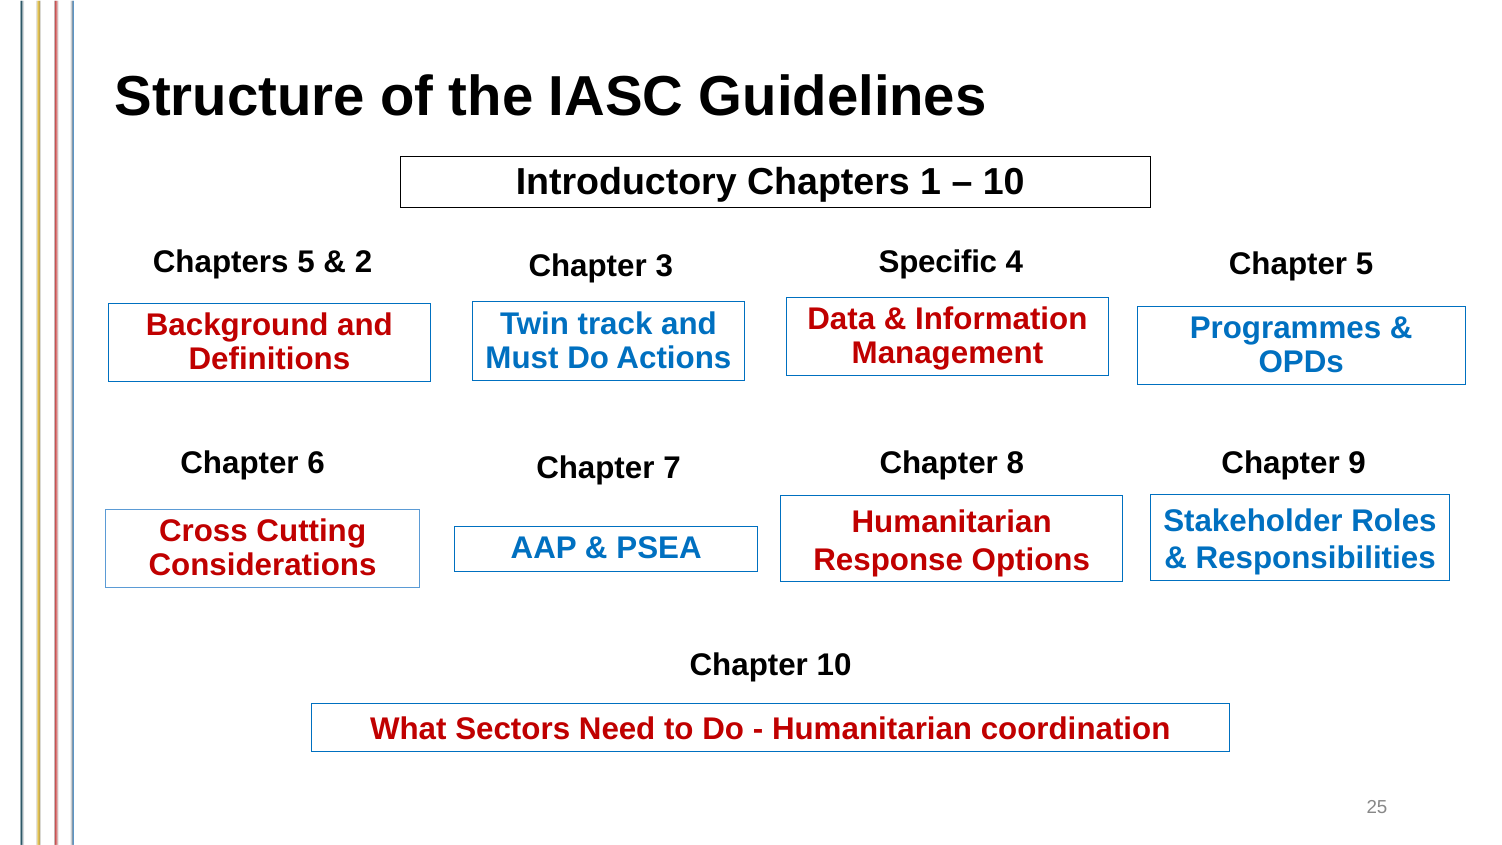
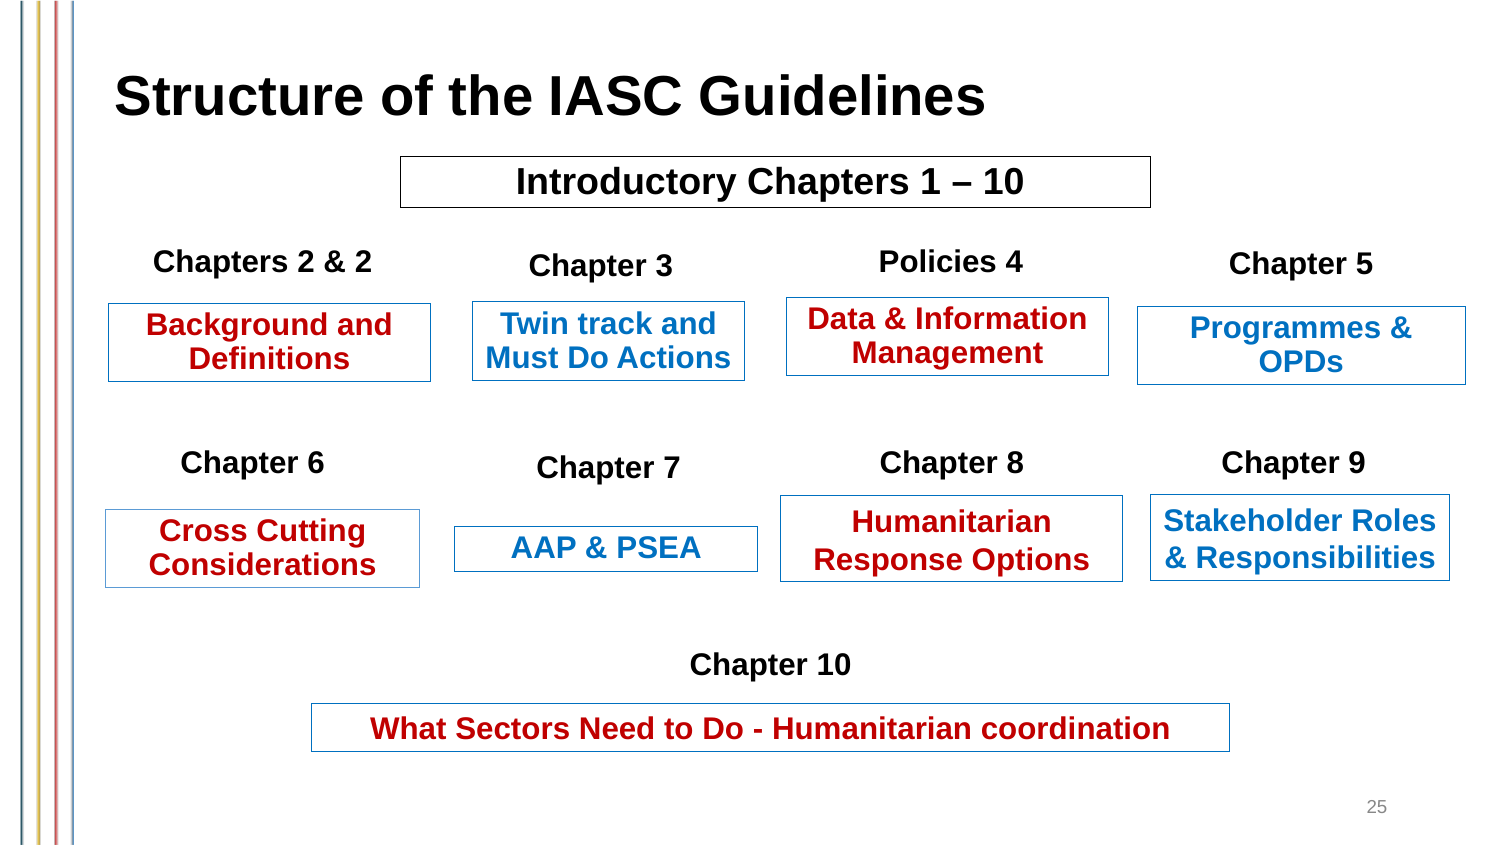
Chapters 5: 5 -> 2 (306, 262)
Specific: Specific -> Policies (938, 262)
